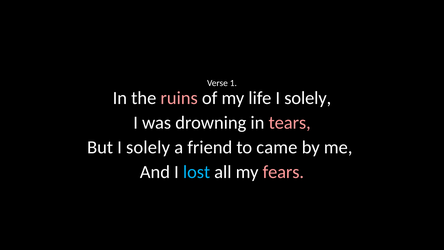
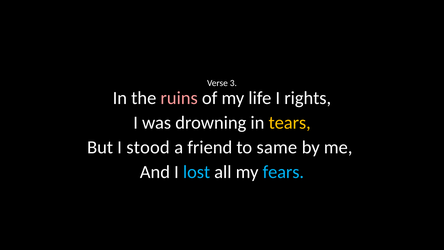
1: 1 -> 3 (233, 83)
life I solely: solely -> rights (308, 98)
tears colour: pink -> yellow (290, 123)
But I solely: solely -> stood (148, 147)
came: came -> same (277, 147)
fears colour: pink -> light blue (283, 172)
